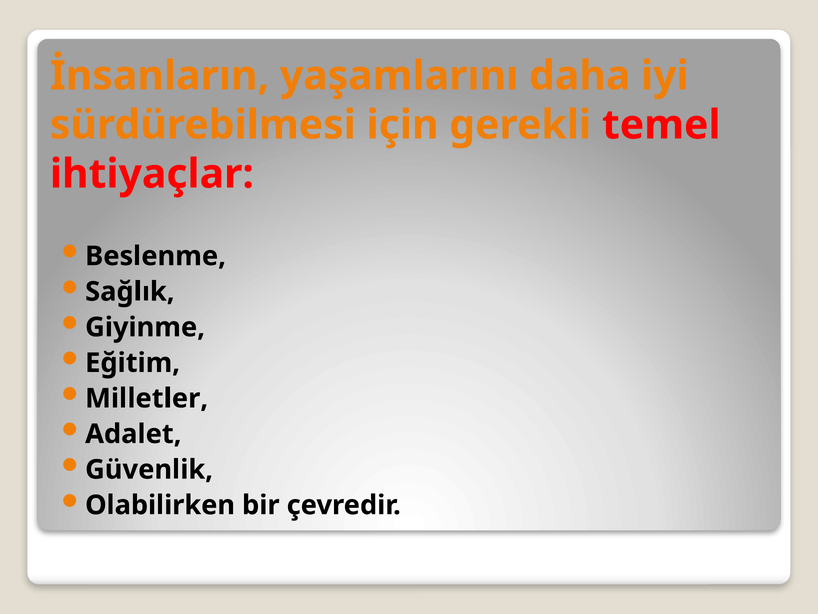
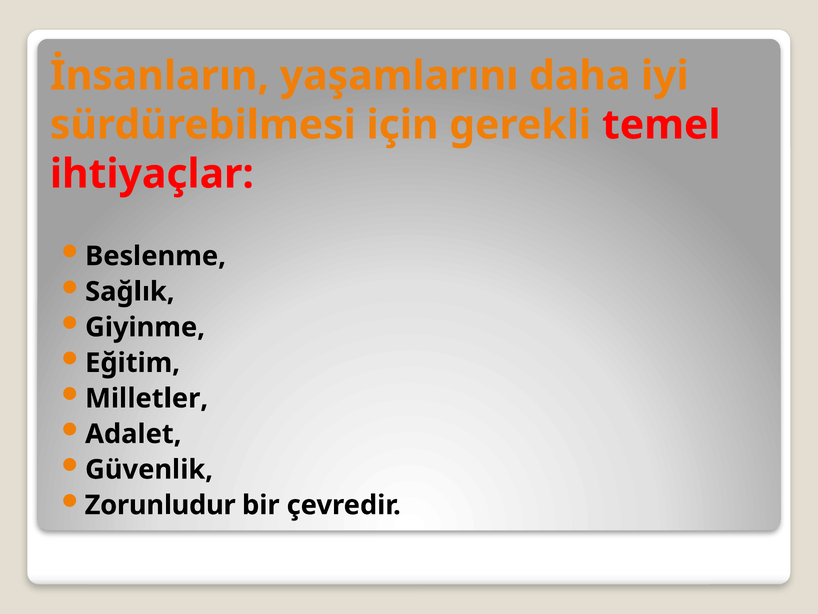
Olabilirken: Olabilirken -> Zorunludur (160, 505)
